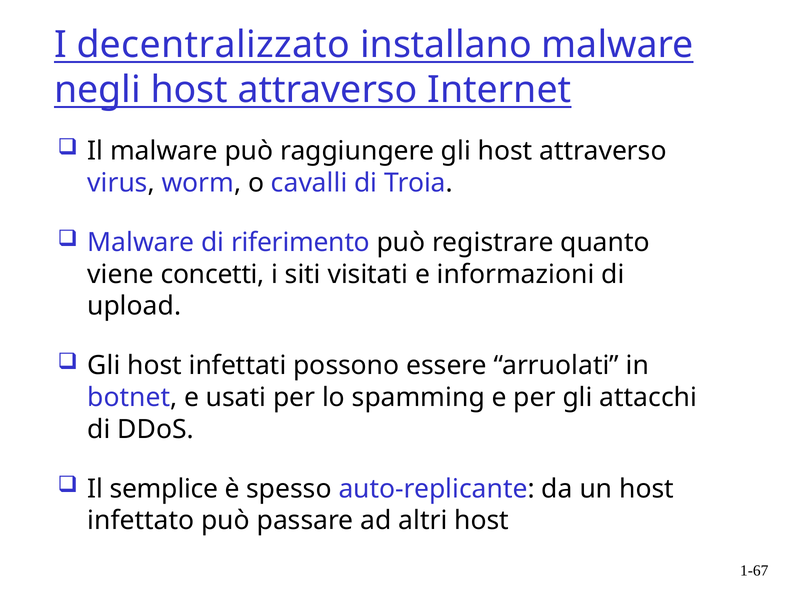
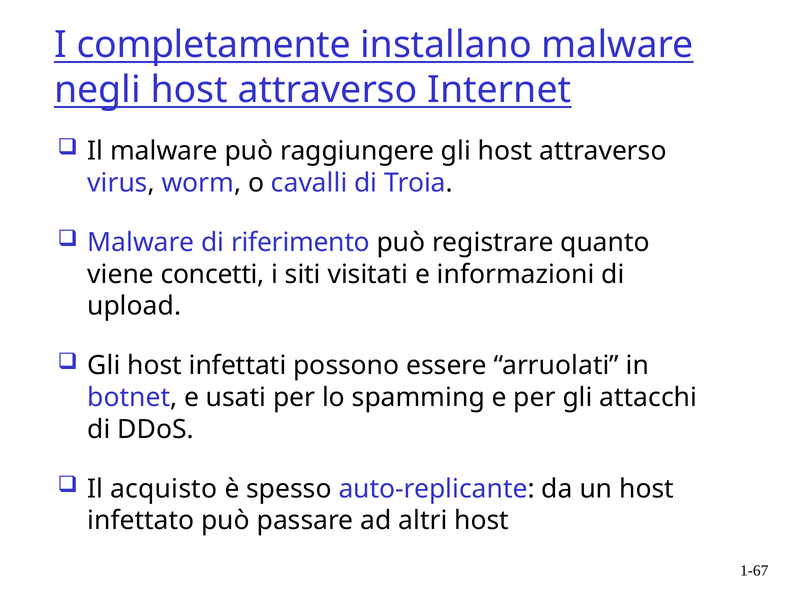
decentralizzato: decentralizzato -> completamente (214, 45)
semplice: semplice -> acquisto (164, 489)
